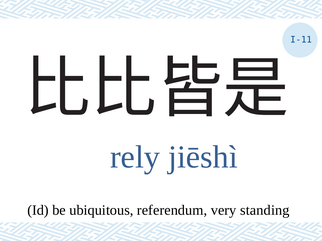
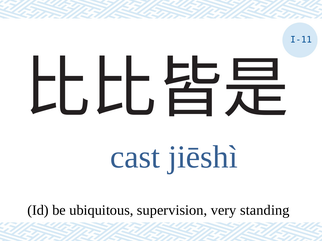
rely: rely -> cast (135, 157)
referendum: referendum -> supervision (172, 211)
